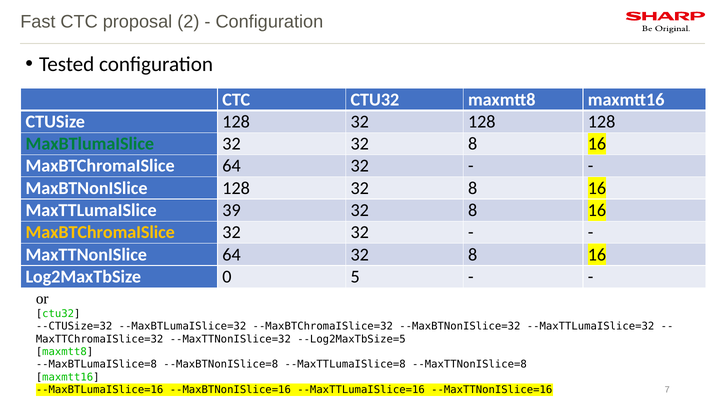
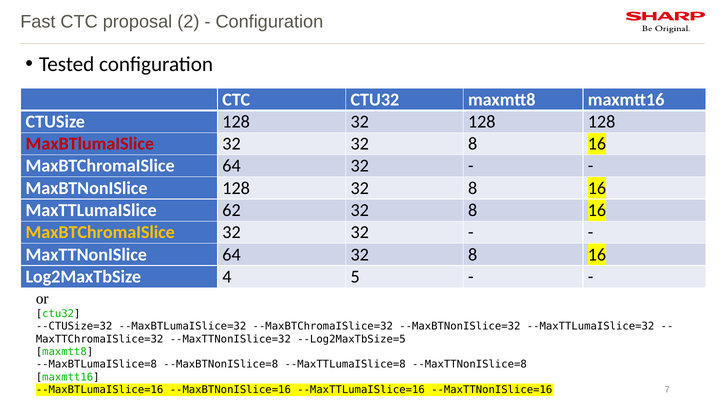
MaxBTlumaISlice colour: green -> red (90, 144)
39: 39 -> 62 (232, 210)
0: 0 -> 4 (227, 277)
